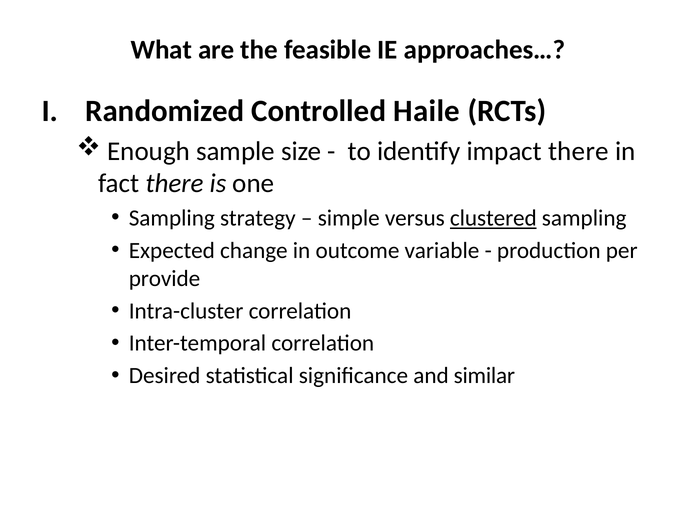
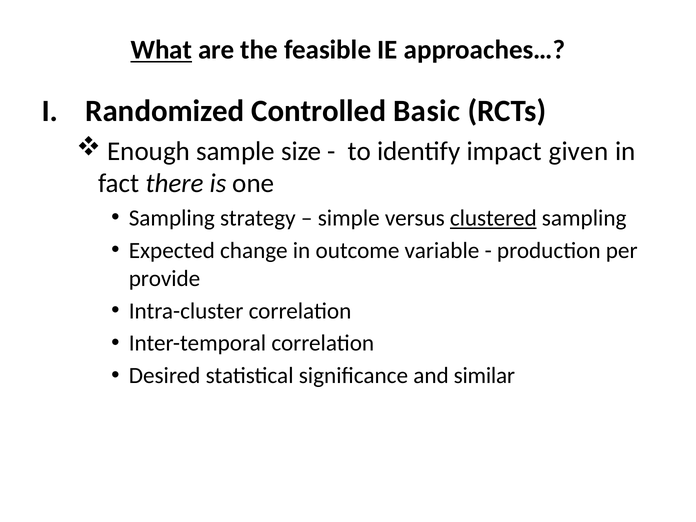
What underline: none -> present (161, 50)
Haile: Haile -> Basic (427, 111)
impact there: there -> given (578, 151)
